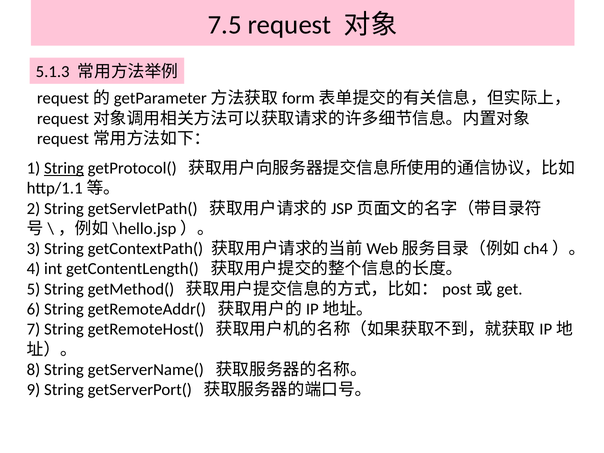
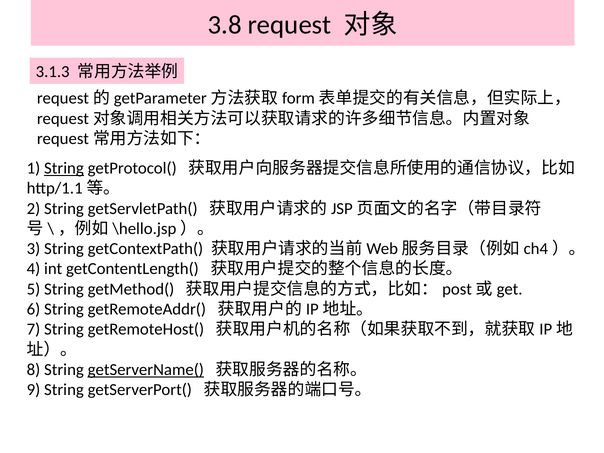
7.5: 7.5 -> 3.8 (225, 25)
5.1.3: 5.1.3 -> 3.1.3 (53, 72)
getServerName( underline: none -> present (146, 370)
